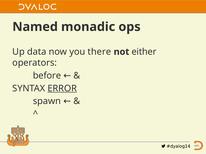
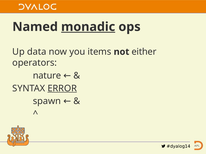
monadic underline: none -> present (88, 27)
there: there -> items (99, 52)
before: before -> nature (47, 76)
